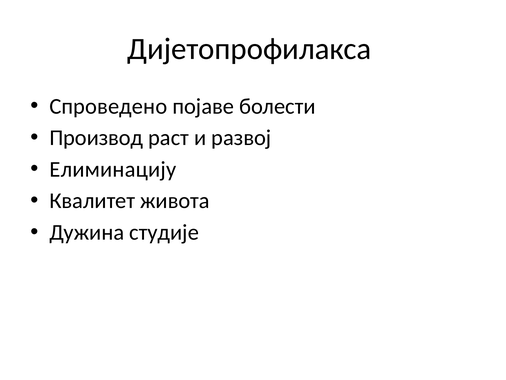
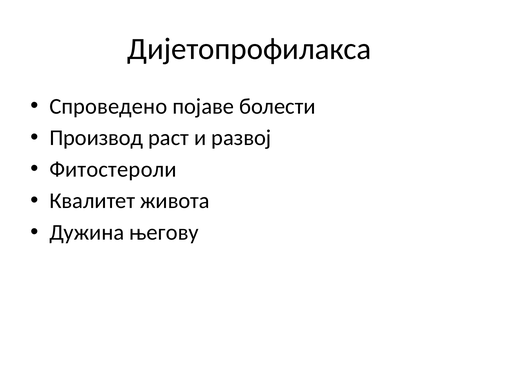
Елиминацију: Елиминацију -> Фитостероли (113, 169)
студије: студије -> његову (164, 232)
